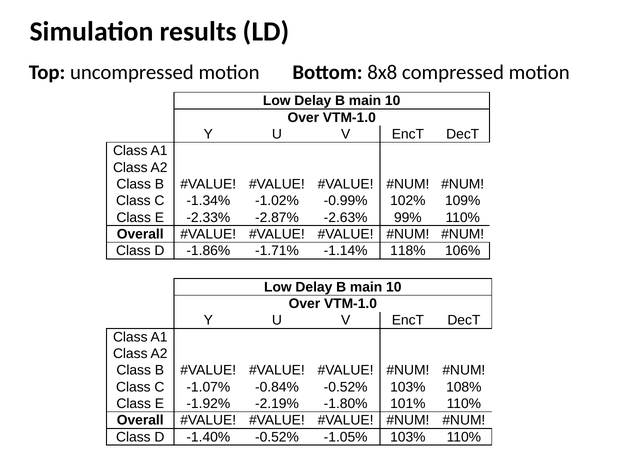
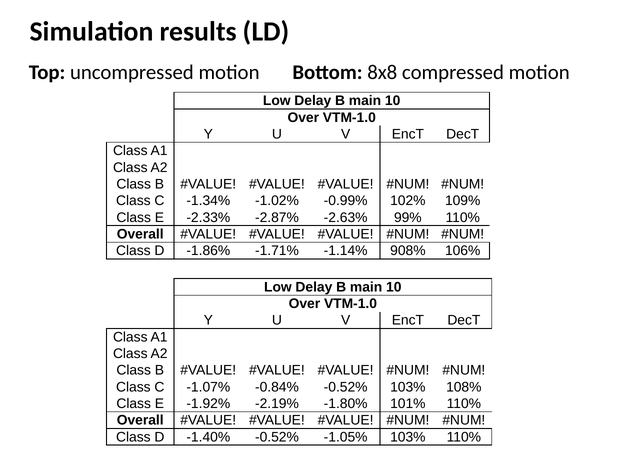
118%: 118% -> 908% (408, 251)
